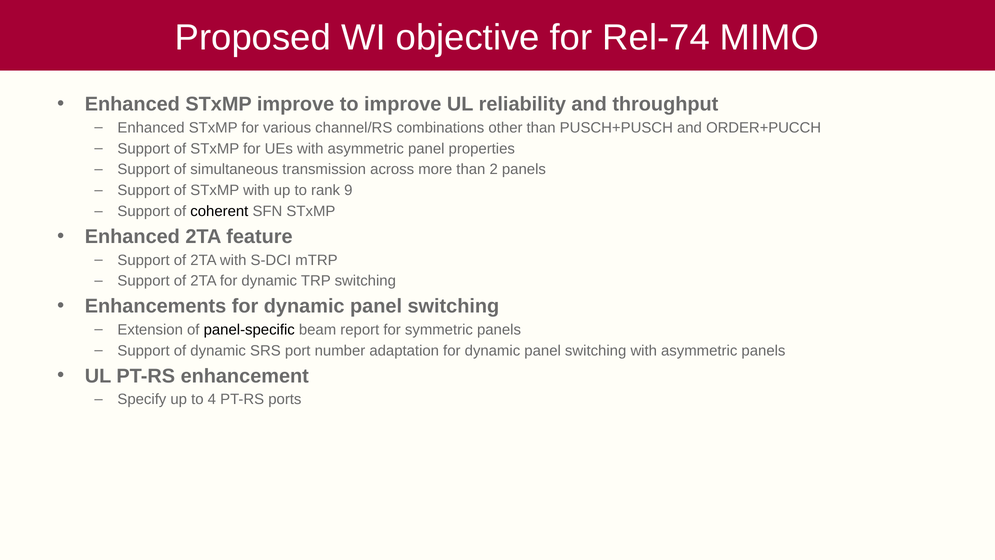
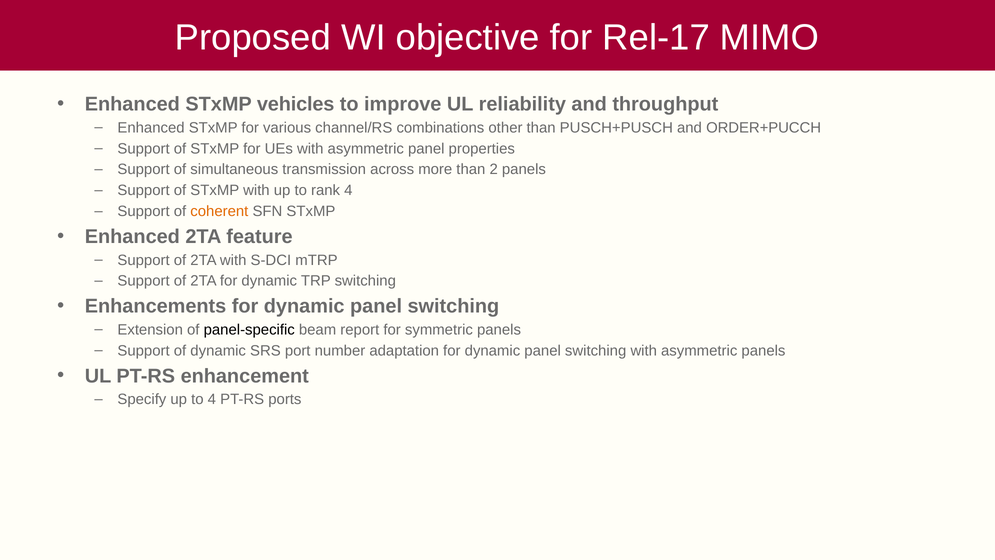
Rel-74: Rel-74 -> Rel-17 (656, 38)
STxMP improve: improve -> vehicles (296, 104)
rank 9: 9 -> 4 (348, 190)
coherent colour: black -> orange (219, 211)
